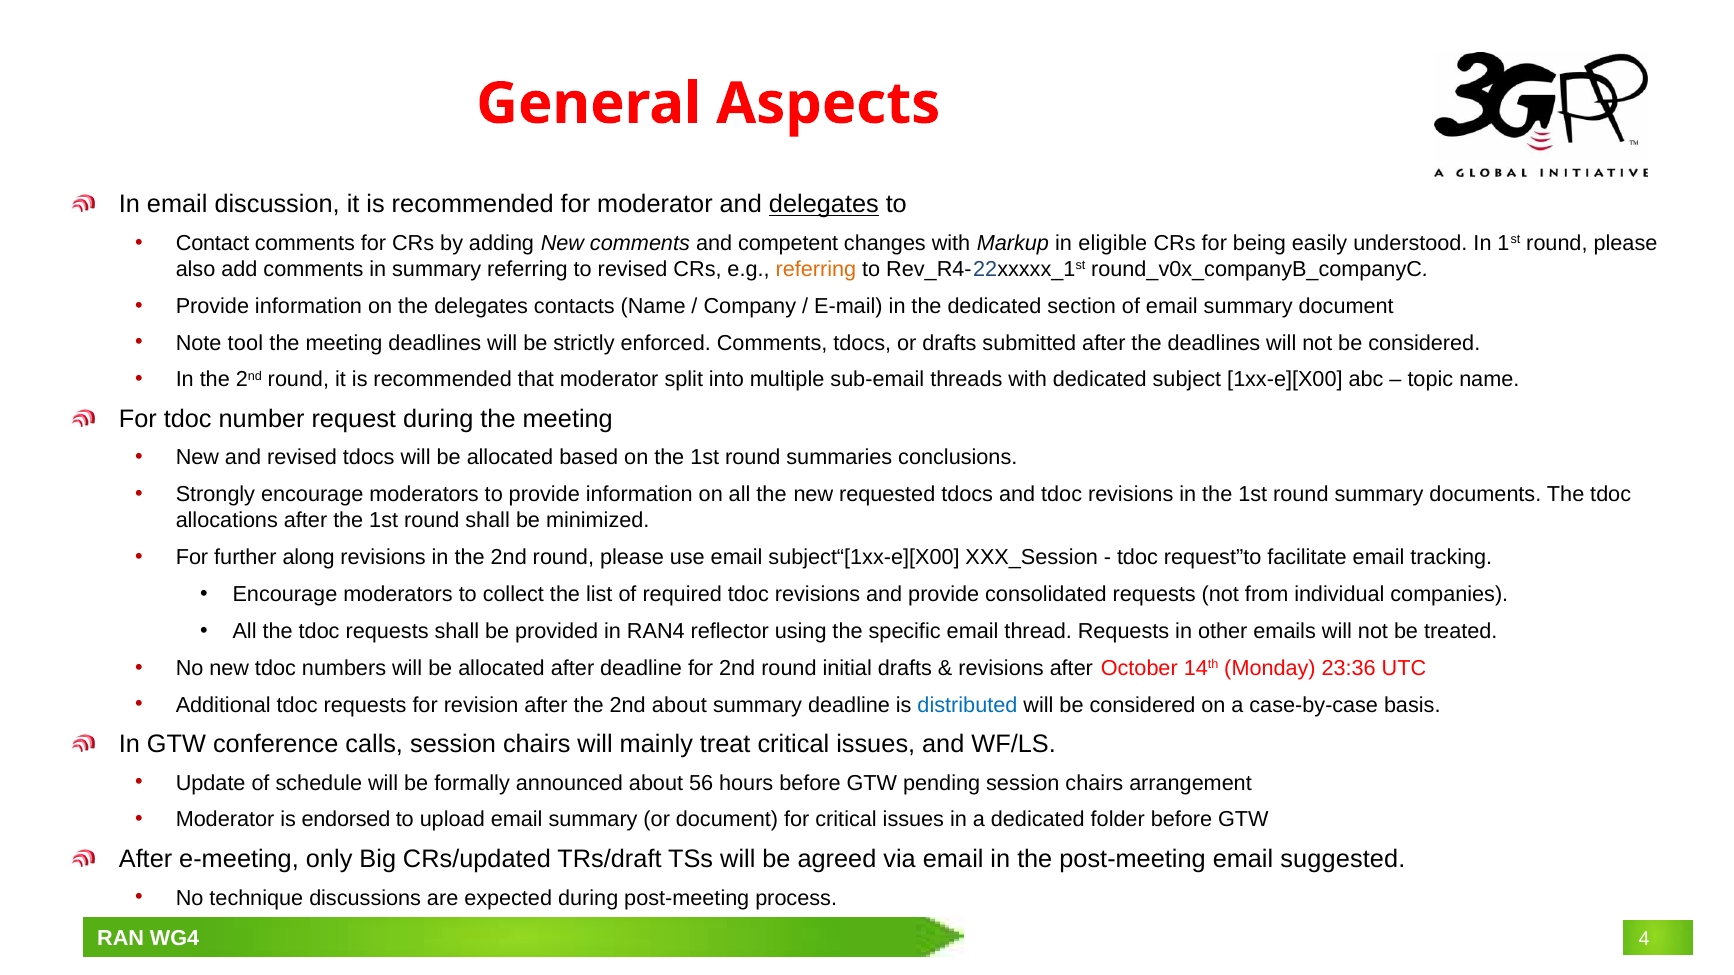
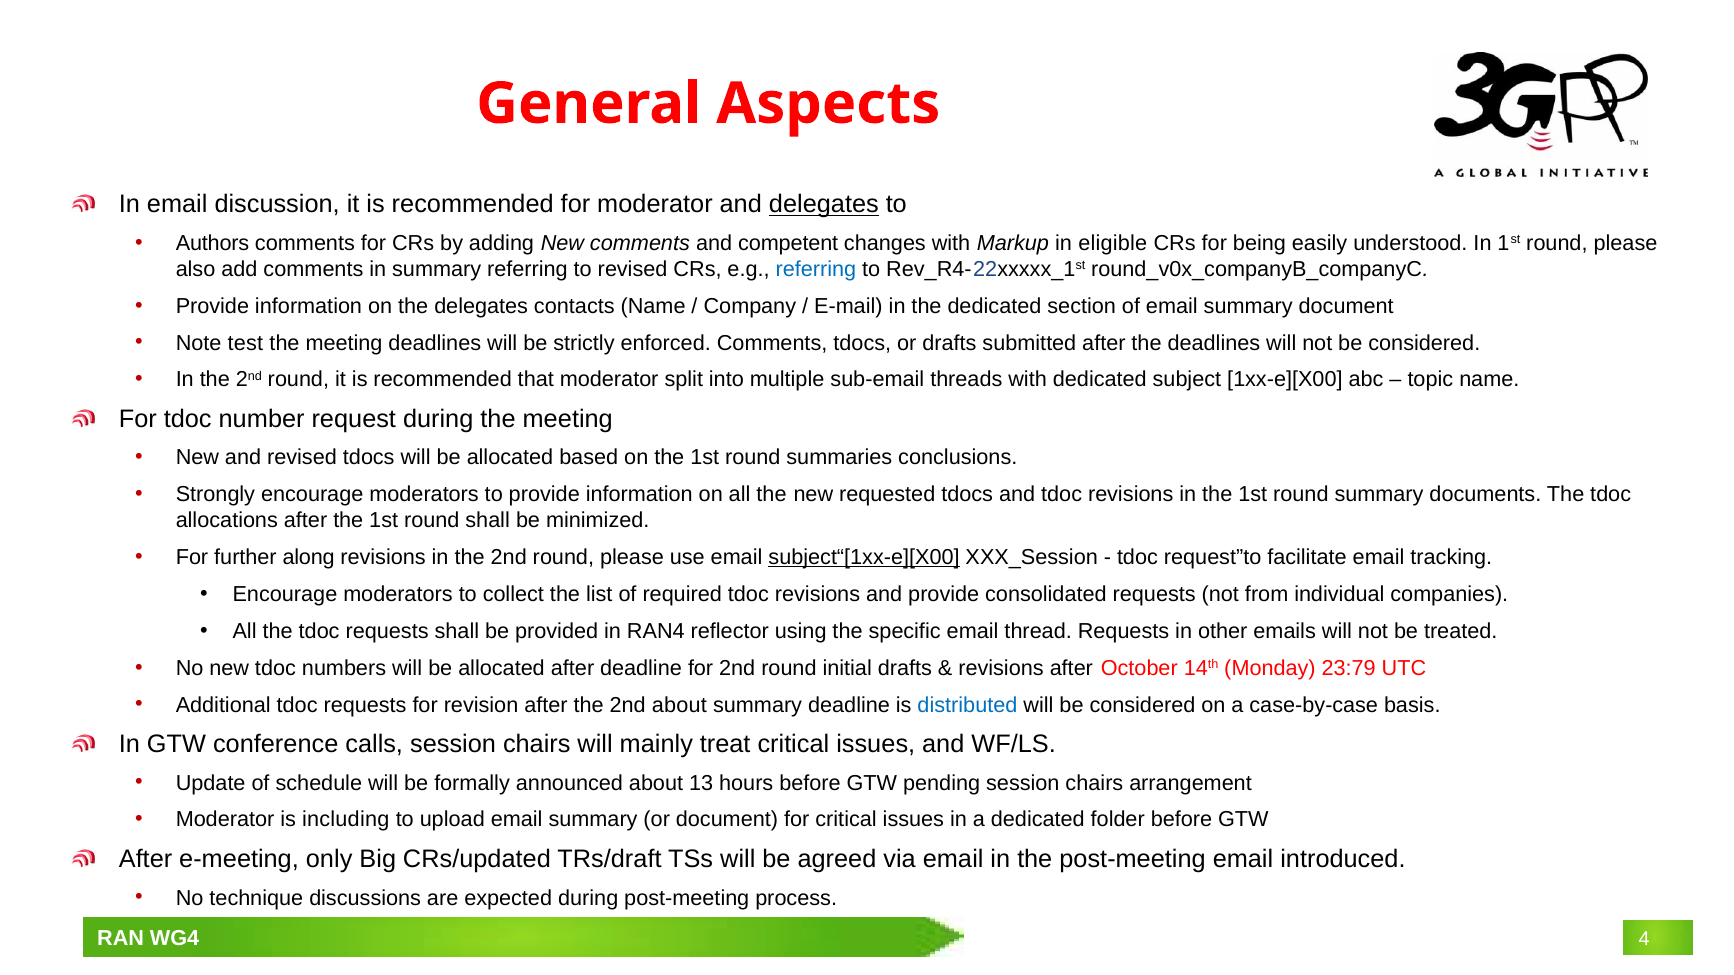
Contact: Contact -> Authors (213, 243)
referring colour: orange -> blue (816, 269)
tool: tool -> test (245, 343)
subject“[1xx-e][X00 underline: none -> present (864, 558)
23:36: 23:36 -> 23:79 (1349, 668)
56: 56 -> 13 (701, 783)
endorsed: endorsed -> including (346, 820)
suggested: suggested -> introduced (1343, 859)
